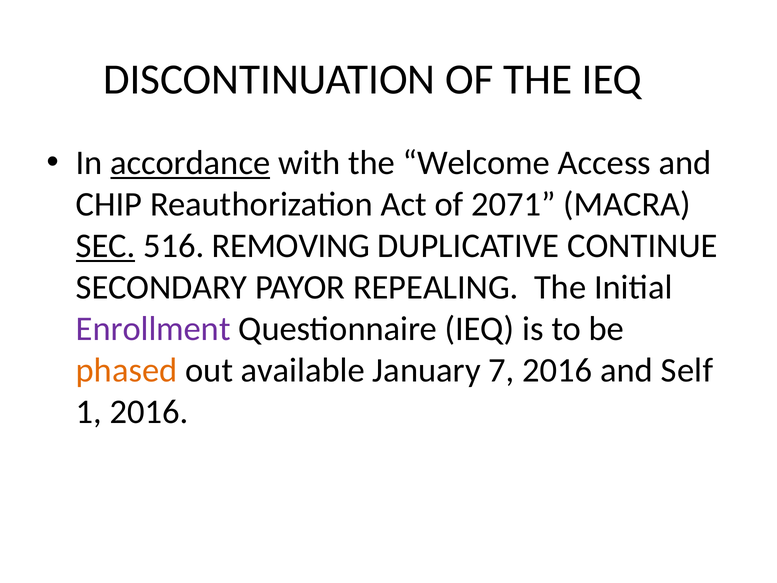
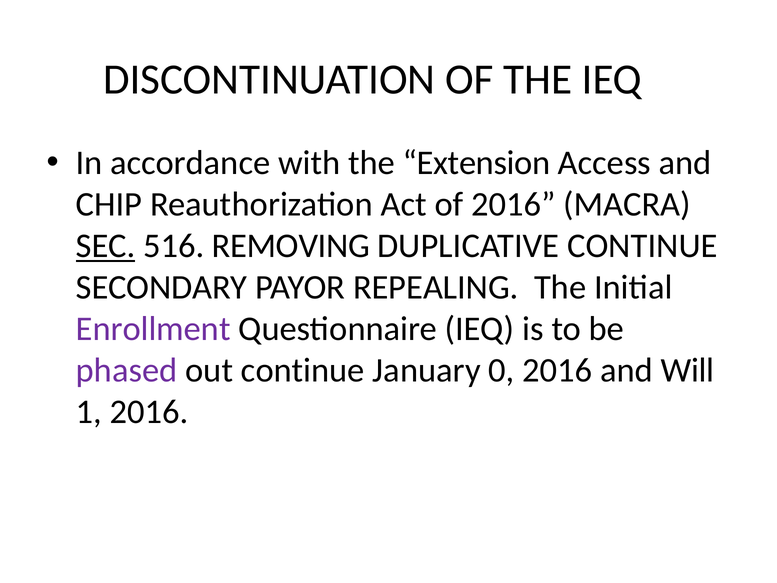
accordance underline: present -> none (190, 163)
Welcome: Welcome -> Extension (477, 163)
of 2071: 2071 -> 2016 (513, 204)
phased colour: orange -> purple (127, 370)
out available: available -> continue (303, 370)
7: 7 -> 0 (501, 370)
Self: Self -> Will (687, 370)
